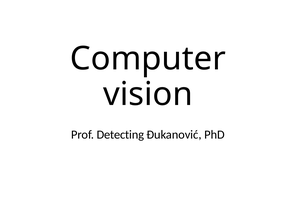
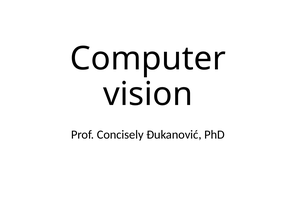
Detecting: Detecting -> Concisely (120, 135)
